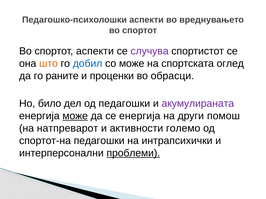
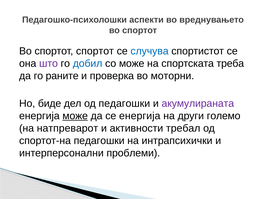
спортот аспекти: аспекти -> спортот (95, 51)
случува colour: purple -> blue (150, 51)
што colour: orange -> purple (48, 64)
оглед: оглед -> треба (230, 64)
проценки: проценки -> проверка (112, 76)
обрасци: обрасци -> моторни (172, 76)
било: било -> биде (50, 104)
помош: помош -> големо (224, 116)
големо: големо -> требал (183, 129)
проблеми underline: present -> none (133, 153)
